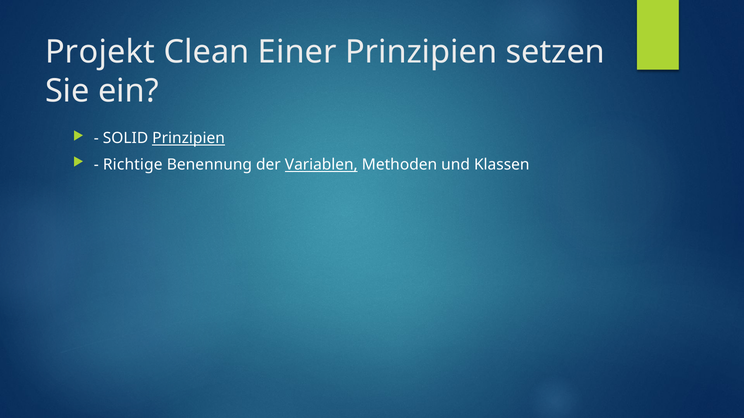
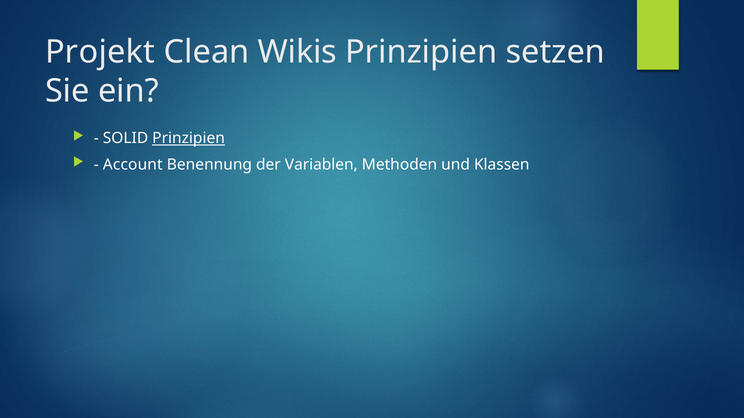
Einer: Einer -> Wikis (297, 52)
Richtige: Richtige -> Account (133, 165)
Variablen underline: present -> none (321, 165)
